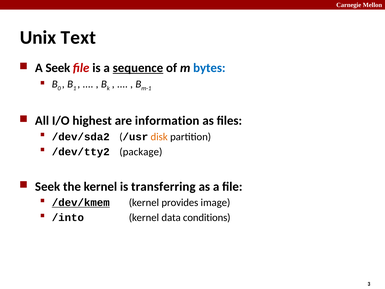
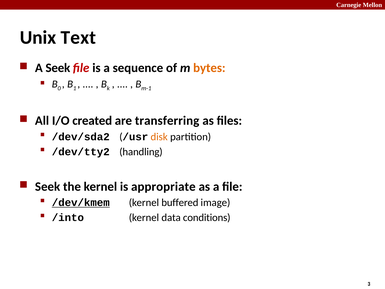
sequence underline: present -> none (138, 68)
bytes colour: blue -> orange (209, 68)
highest: highest -> created (92, 121)
information: information -> transferring (167, 121)
package: package -> handling (141, 152)
transferring: transferring -> appropriate (163, 186)
provides: provides -> buffered (180, 203)
